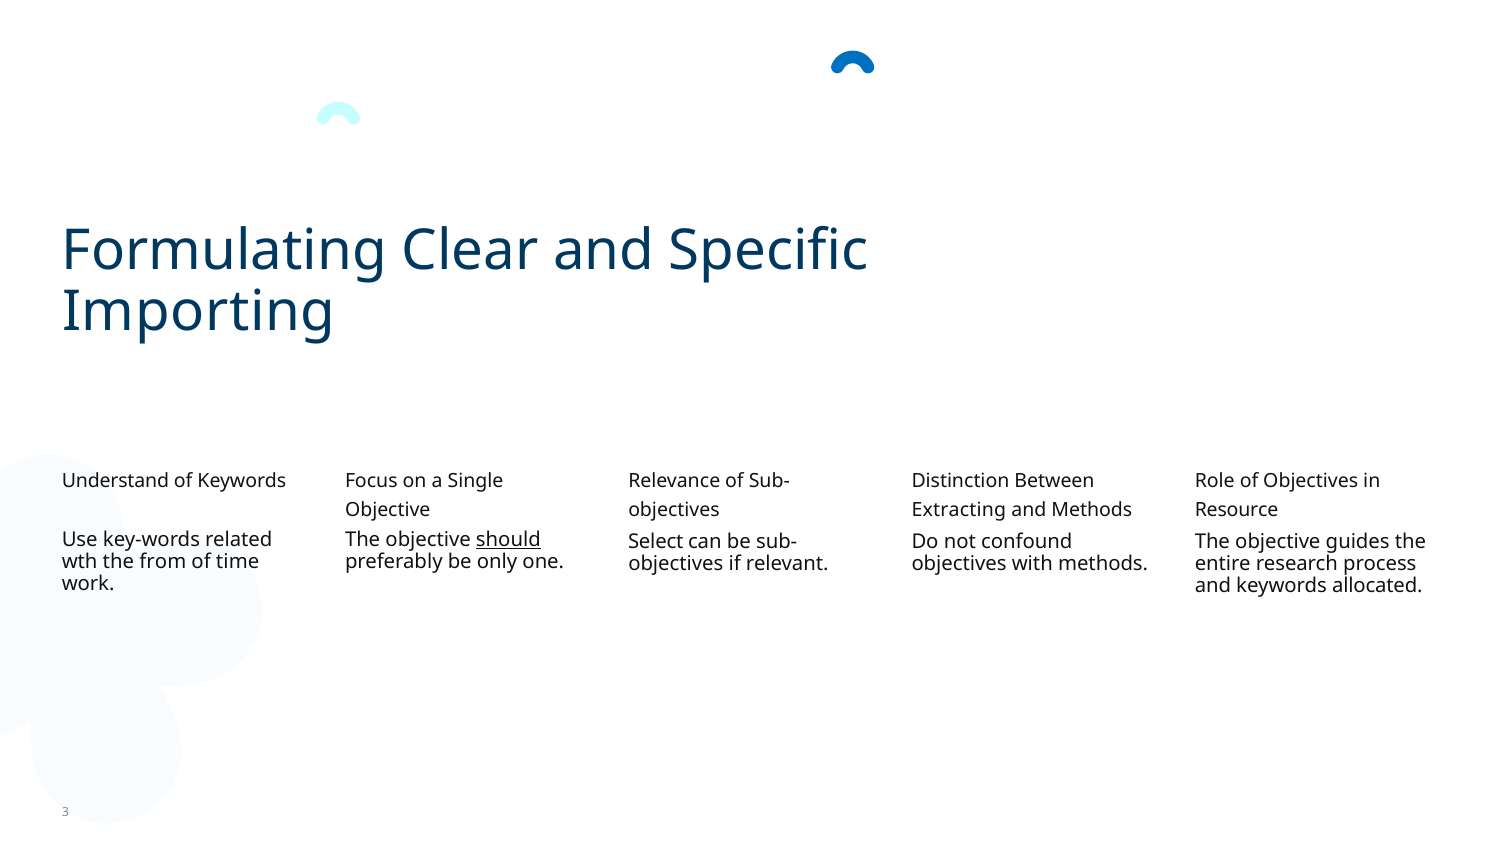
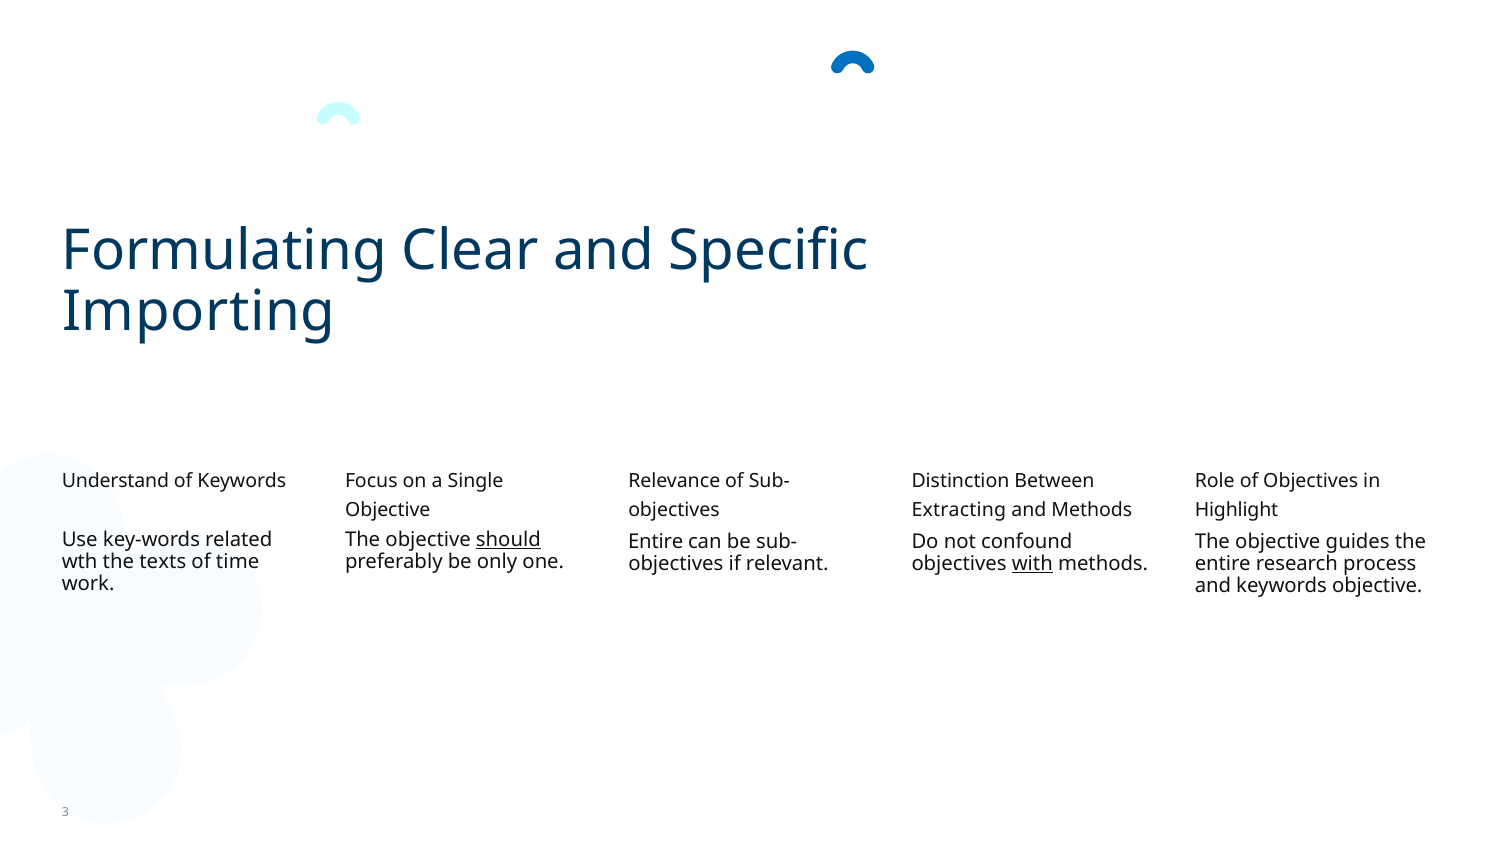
Resource: Resource -> Highlight (1237, 509)
Select: Select -> Entire (656, 542)
from: from -> texts (163, 561)
with underline: none -> present (1032, 564)
keywords allocated: allocated -> objective (1377, 586)
